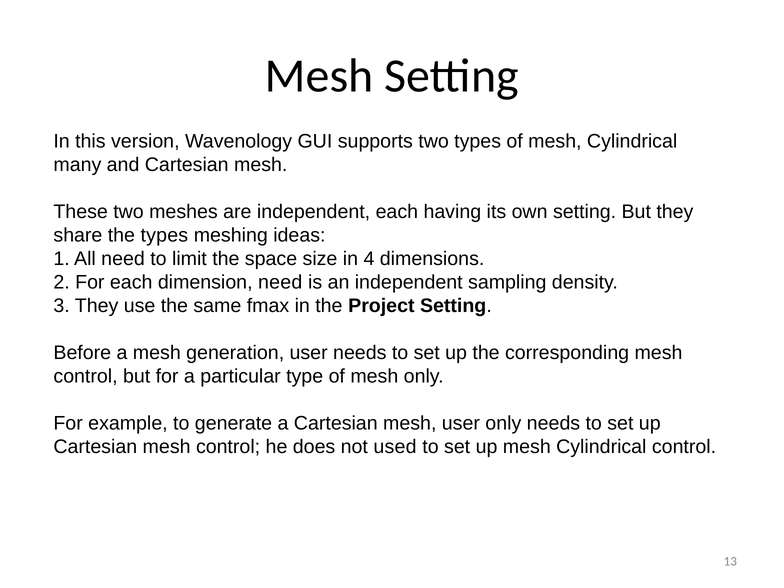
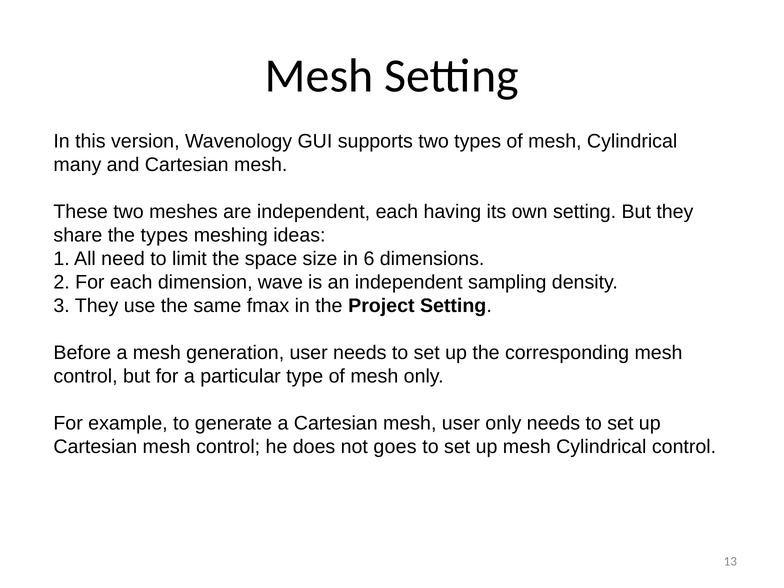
4: 4 -> 6 (369, 259)
dimension need: need -> wave (280, 282)
used: used -> goes (395, 447)
